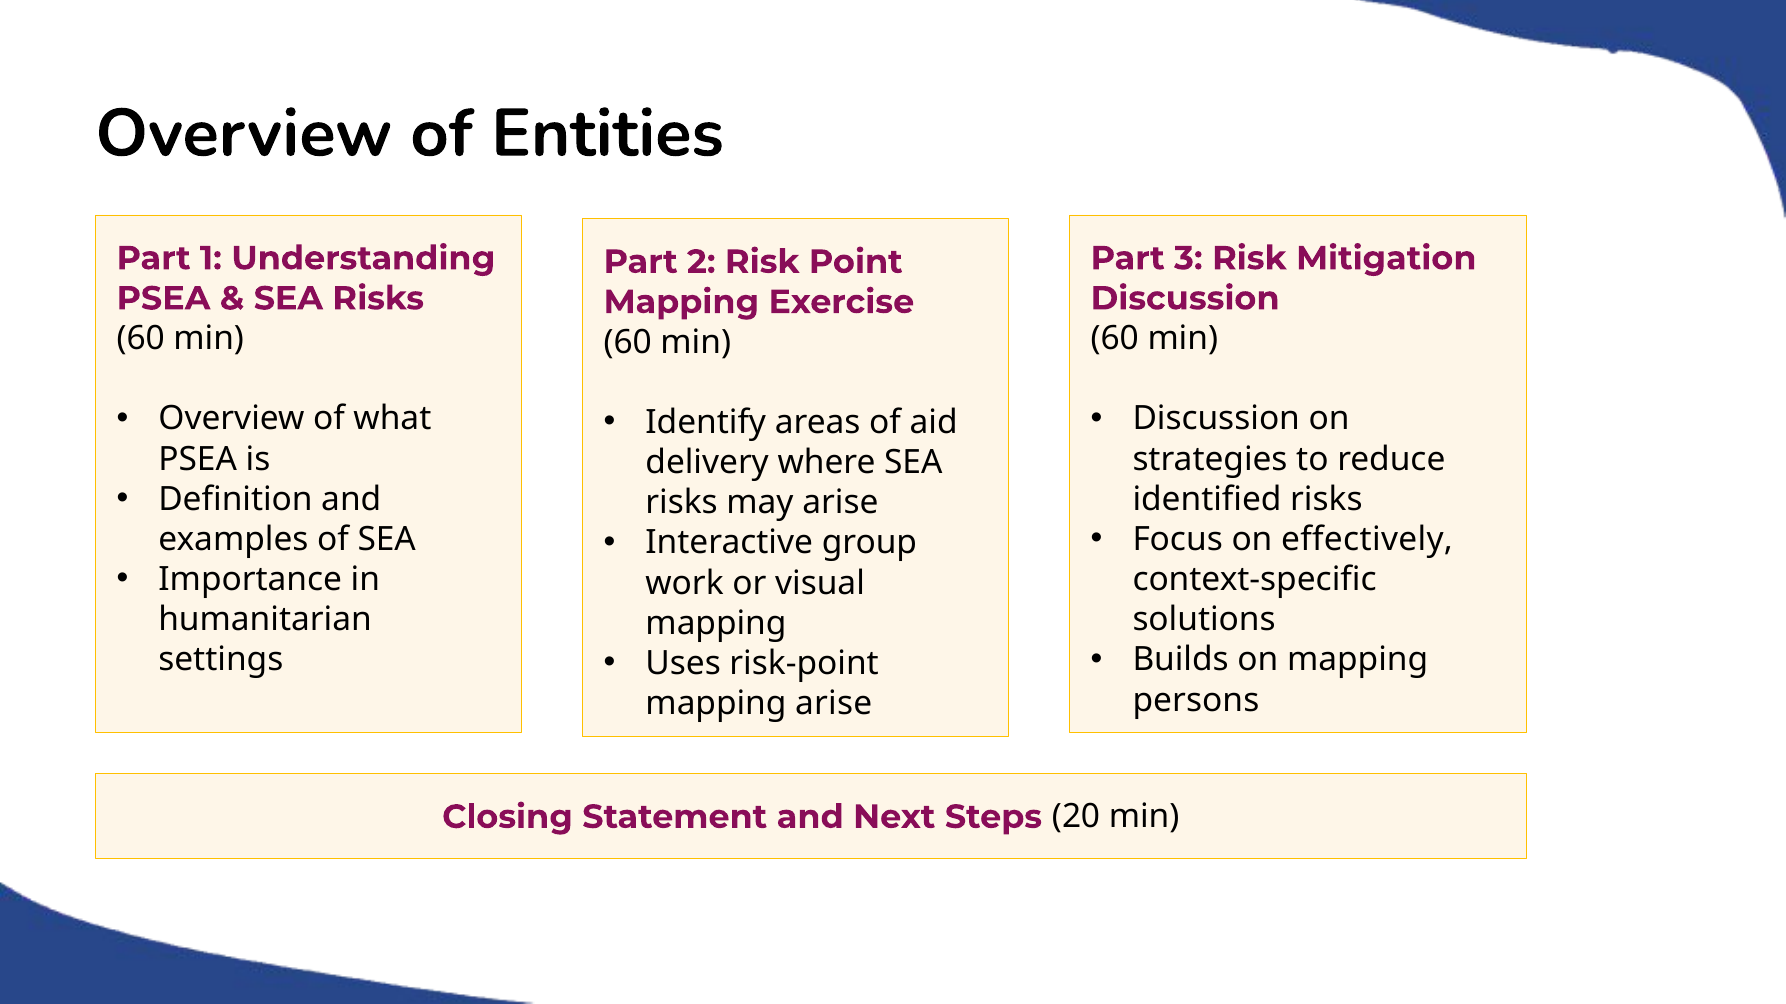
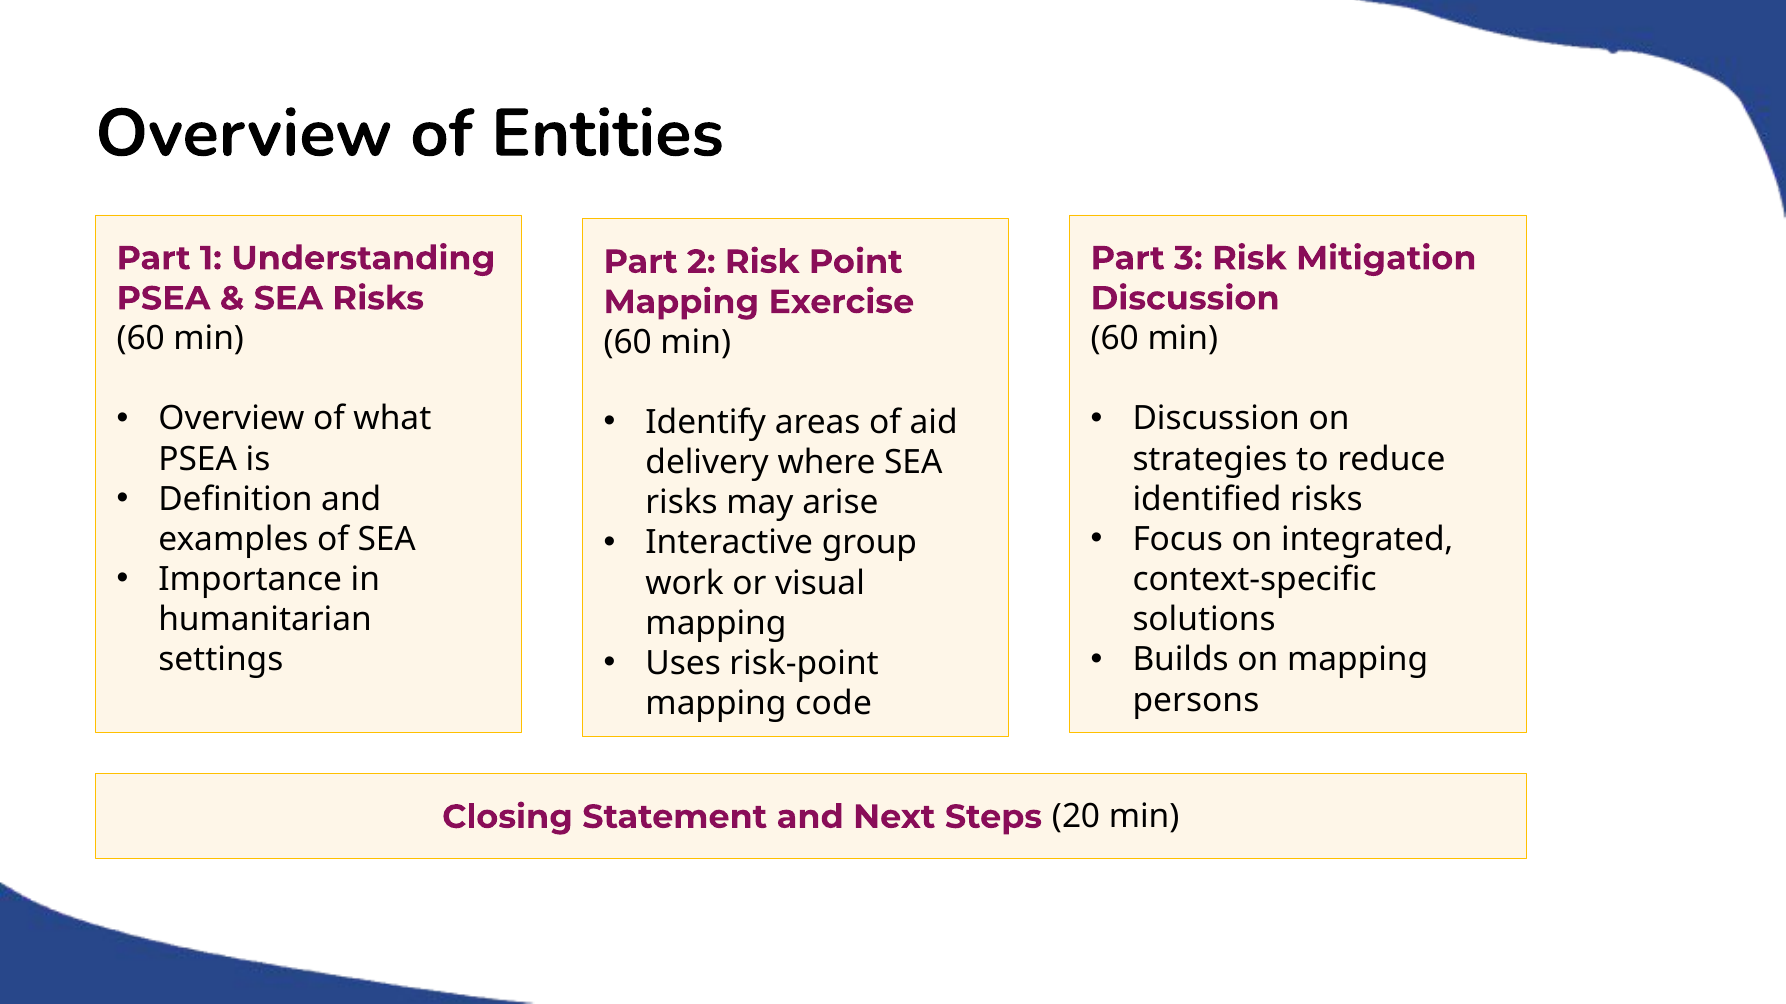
effectively: effectively -> integrated (1367, 540)
mapping arise: arise -> code (834, 704)
